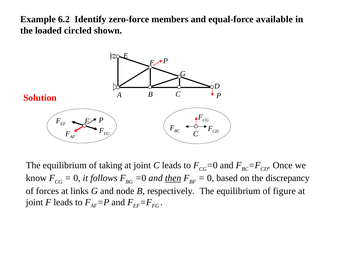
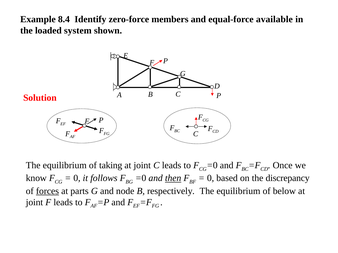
6.2: 6.2 -> 8.4 (64, 19)
circled: circled -> system (78, 30)
forces underline: none -> present (47, 191)
links: links -> parts (80, 191)
figure: figure -> below (284, 191)
